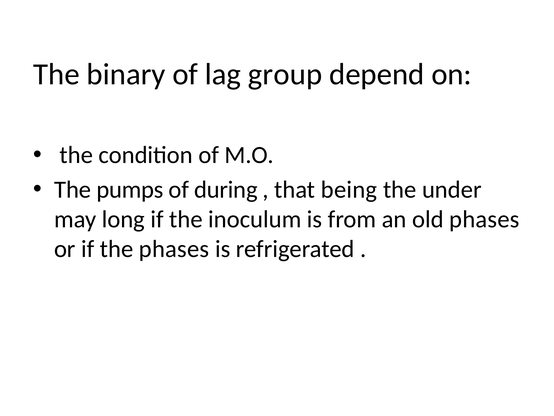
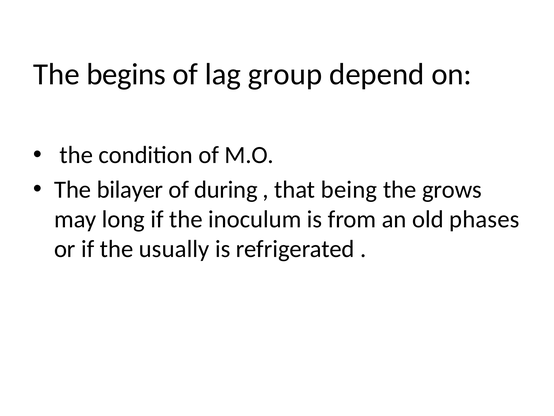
binary: binary -> begins (126, 74)
pumps: pumps -> bilayer (130, 189)
under: under -> grows (452, 189)
the phases: phases -> usually (174, 249)
